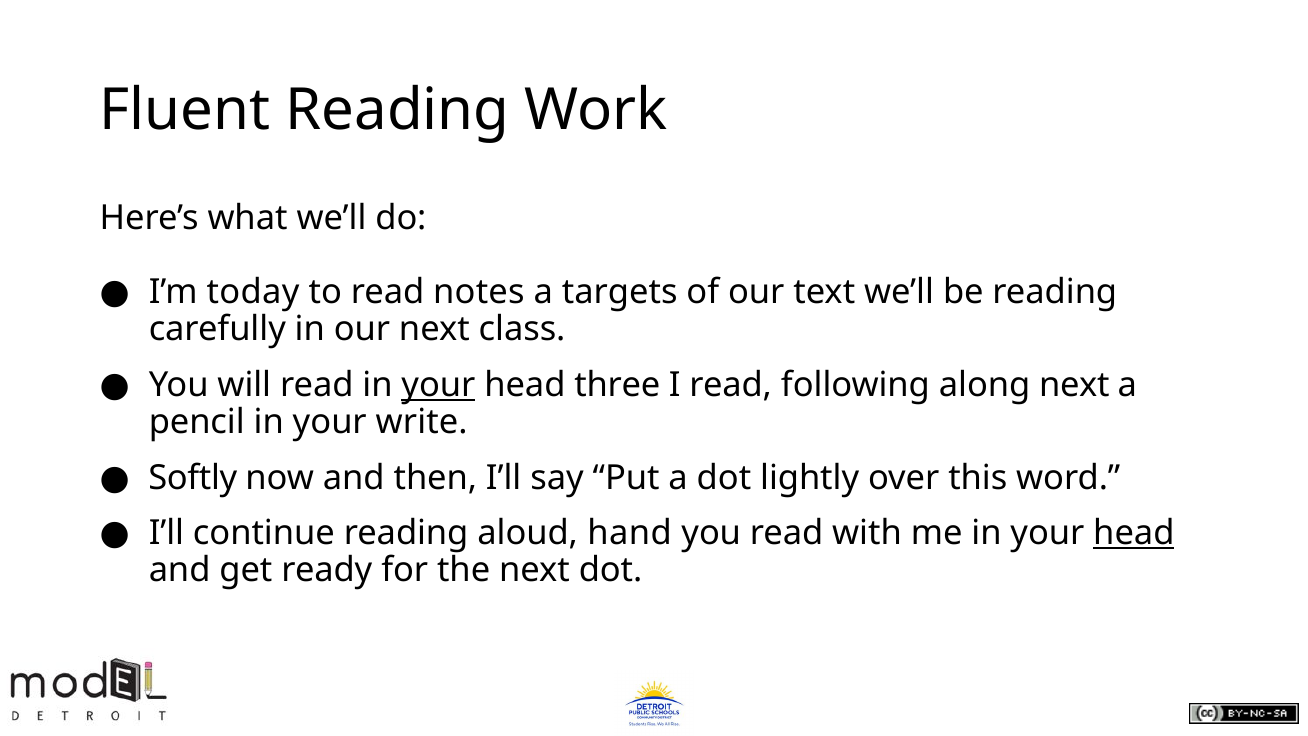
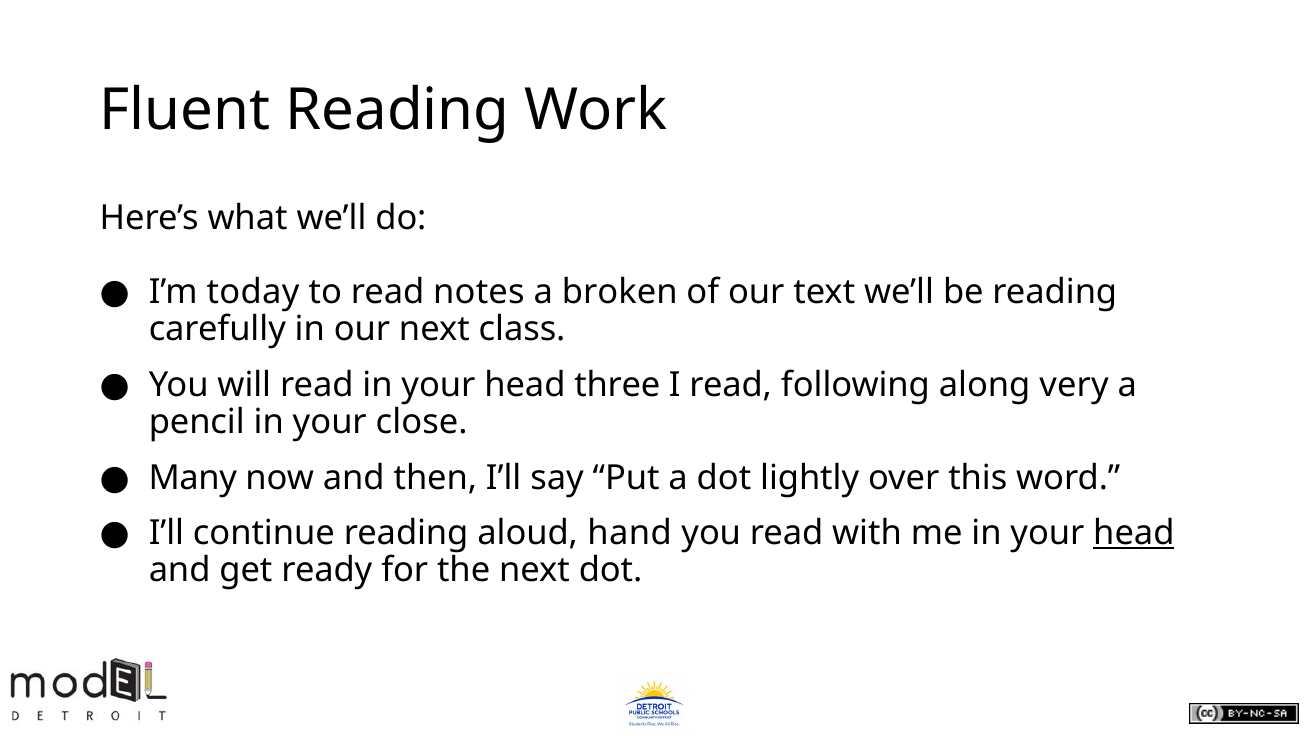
targets: targets -> broken (620, 292)
your underline: present -> none (438, 385)
along next: next -> very (1074, 385)
write: write -> close (422, 422)
Softly: Softly -> Many (193, 478)
